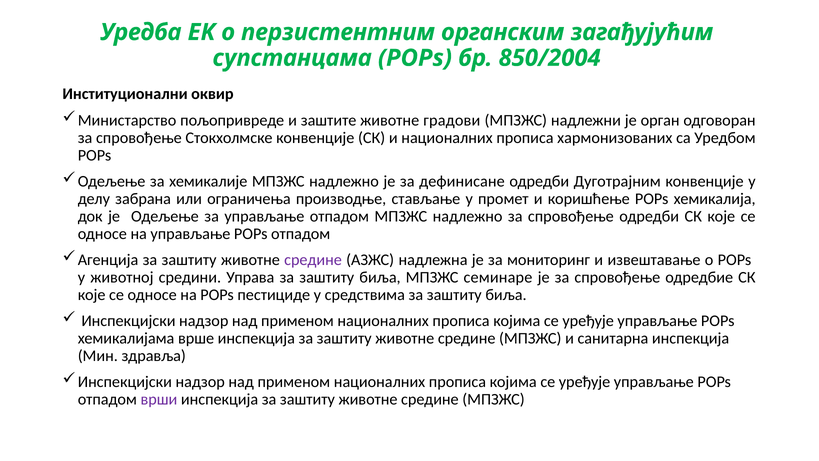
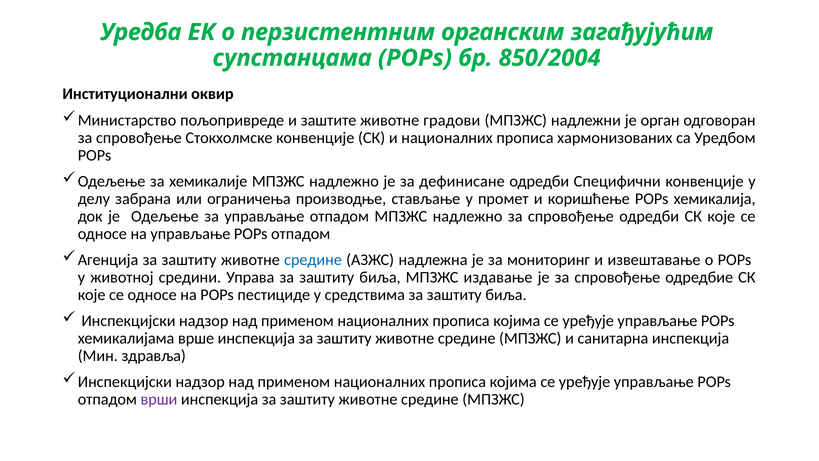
Дуготрајним: Дуготрајним -> Специфични (617, 181)
средине colour: purple -> blue (313, 260)
семинаре: семинаре -> издавање (498, 277)
